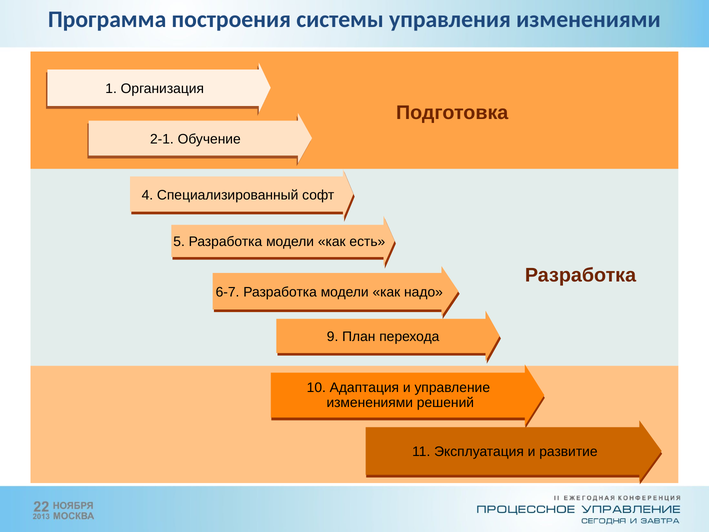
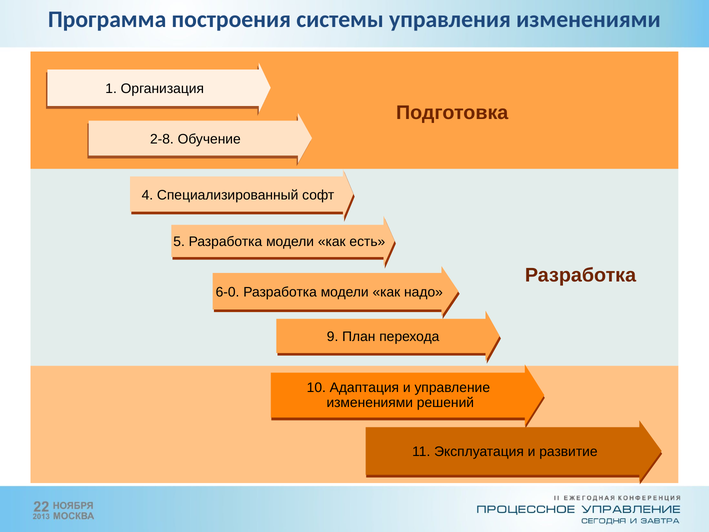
2-1: 2-1 -> 2-8 (162, 139)
6-7: 6-7 -> 6-0 (228, 292)
